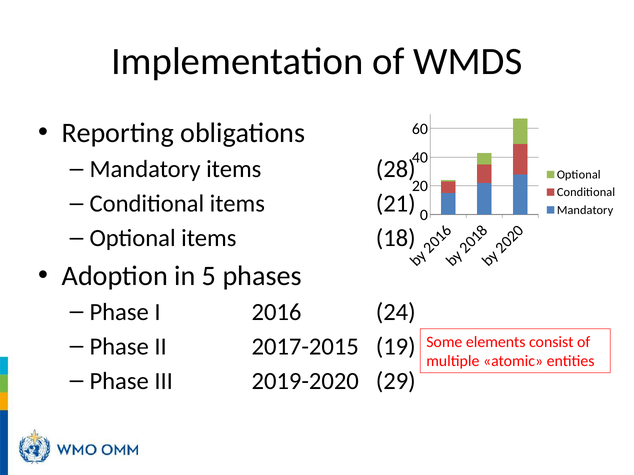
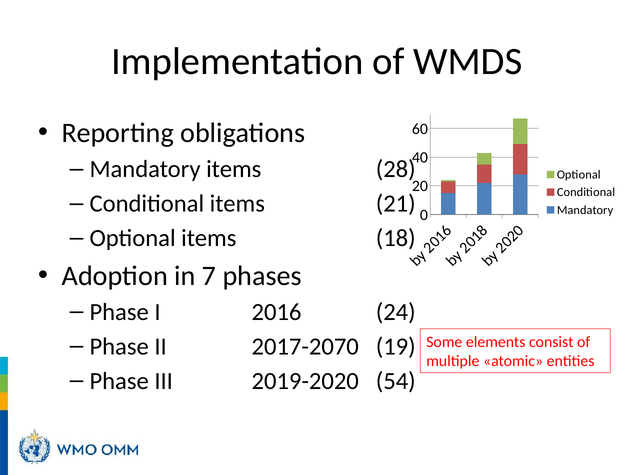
5: 5 -> 7 (209, 276)
2017-2015: 2017-2015 -> 2017-2070 (305, 347)
29: 29 -> 54 (396, 382)
